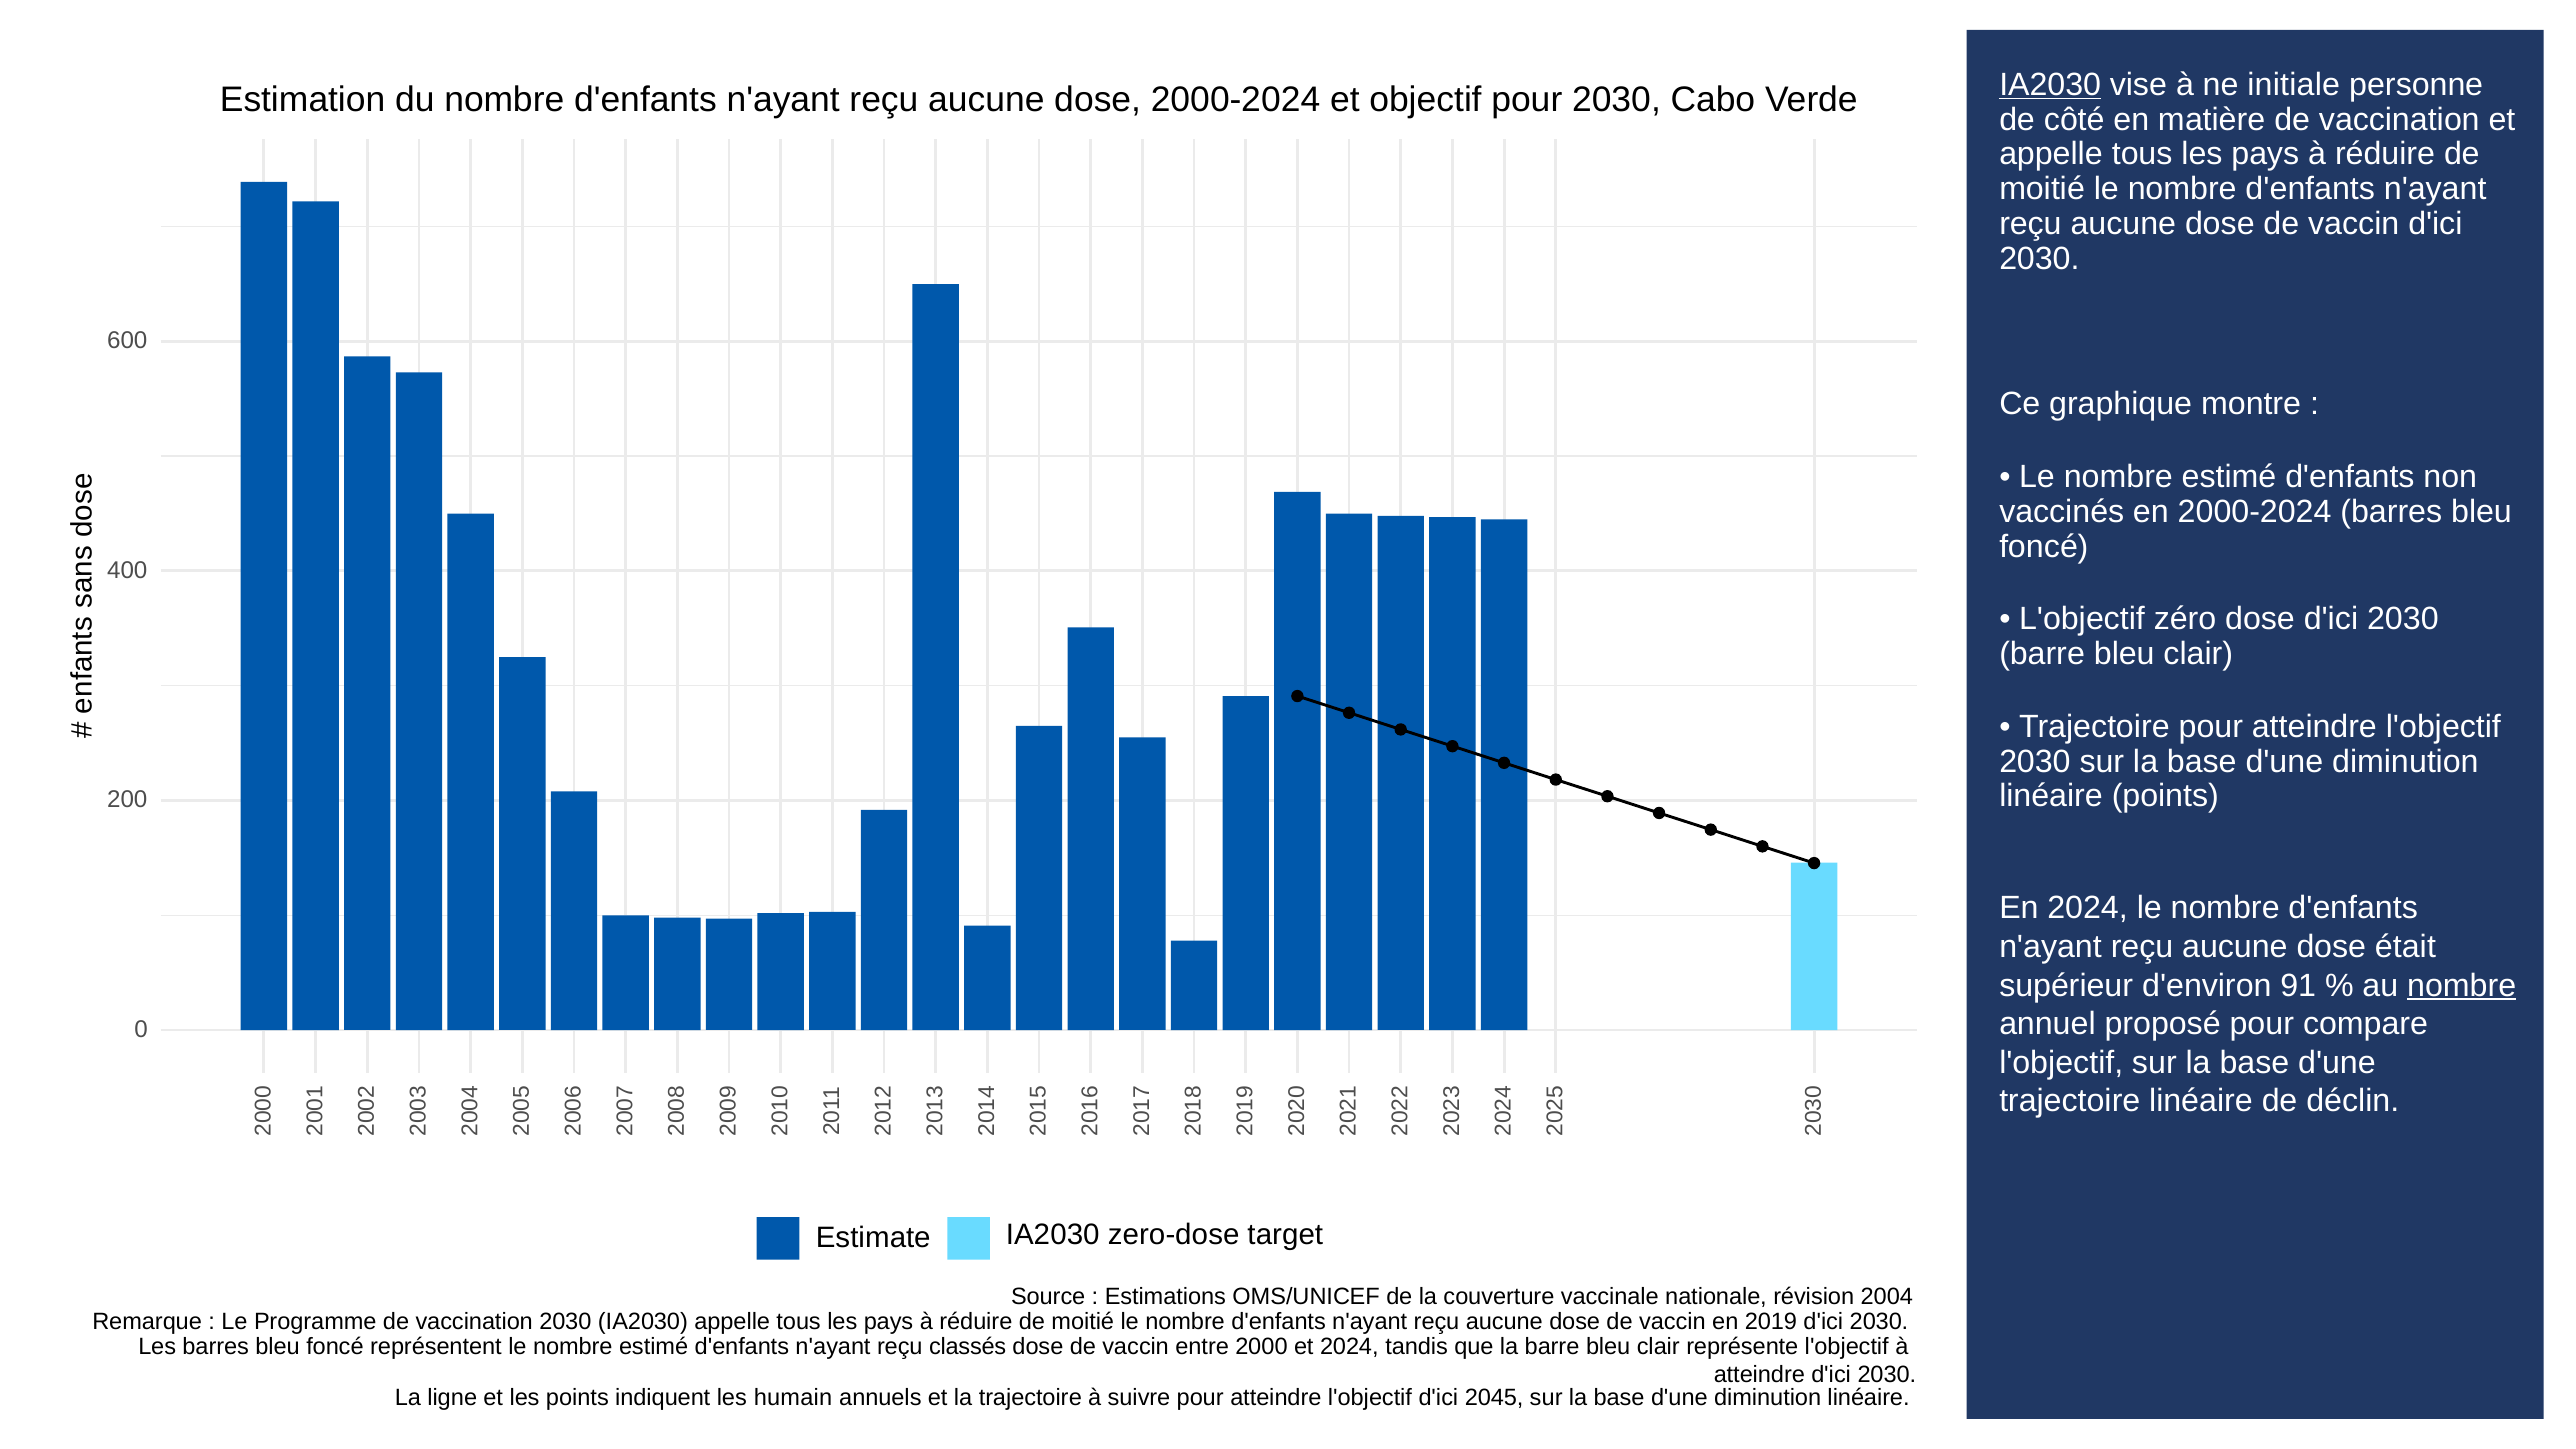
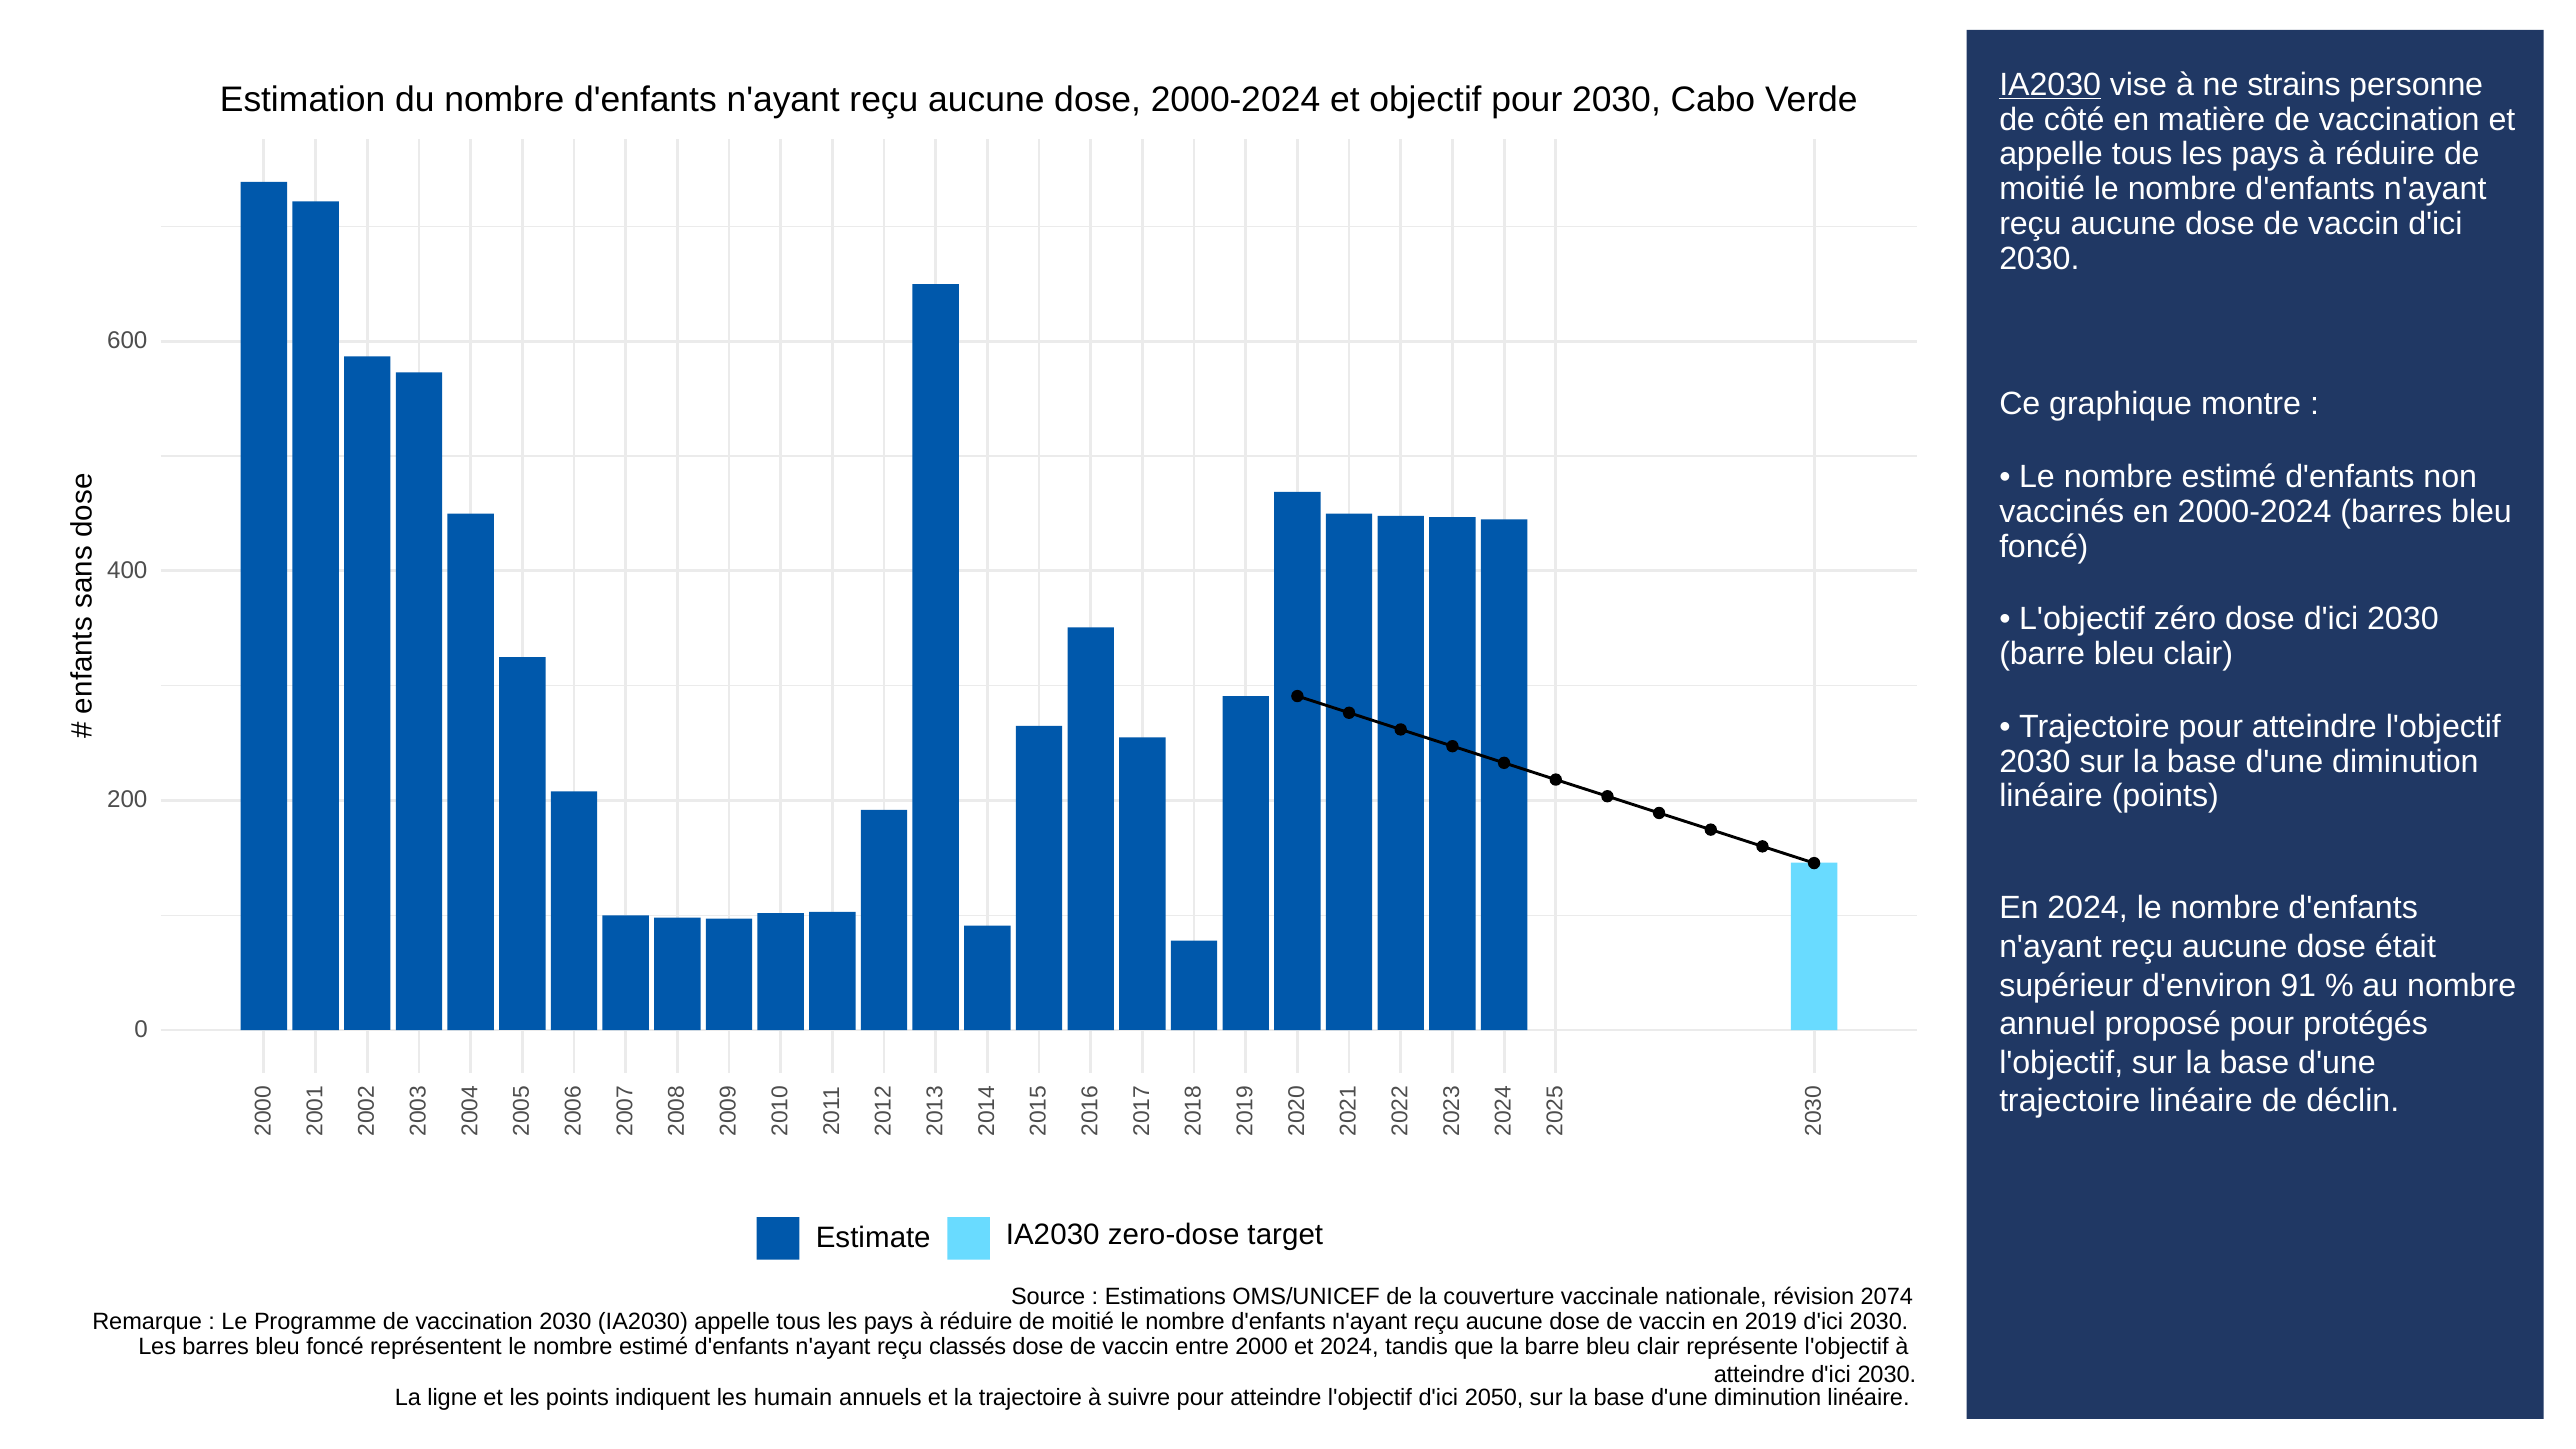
initiale: initiale -> strains (2294, 85)
nombre underline: present -> none (2462, 985)
compare: compare -> protégés (2365, 1024)
2004: 2004 -> 2074 (1887, 1297)
2045: 2045 -> 2050 (1494, 1398)
